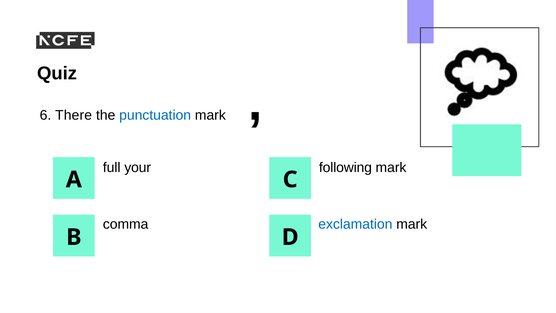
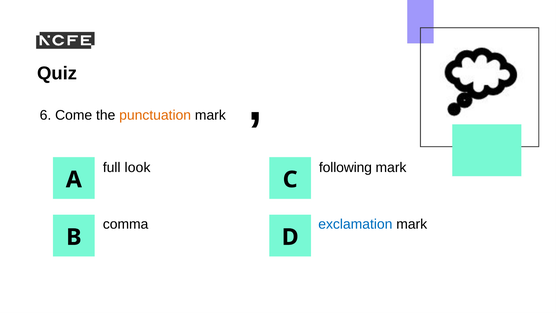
There: There -> Come (74, 115)
punctuation colour: blue -> orange (155, 115)
your: your -> look (138, 168)
